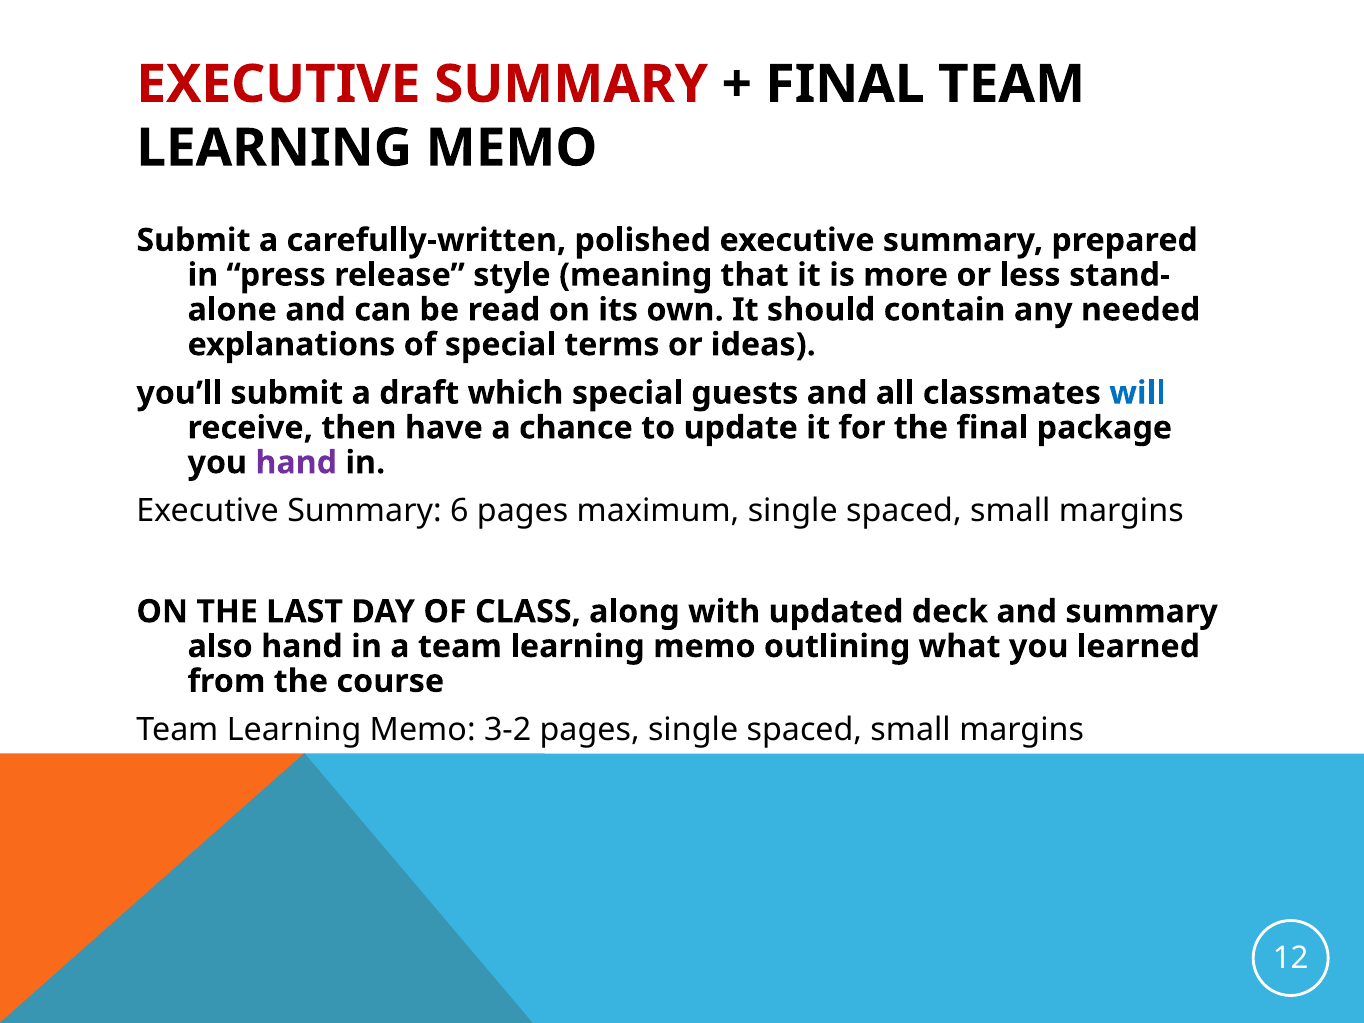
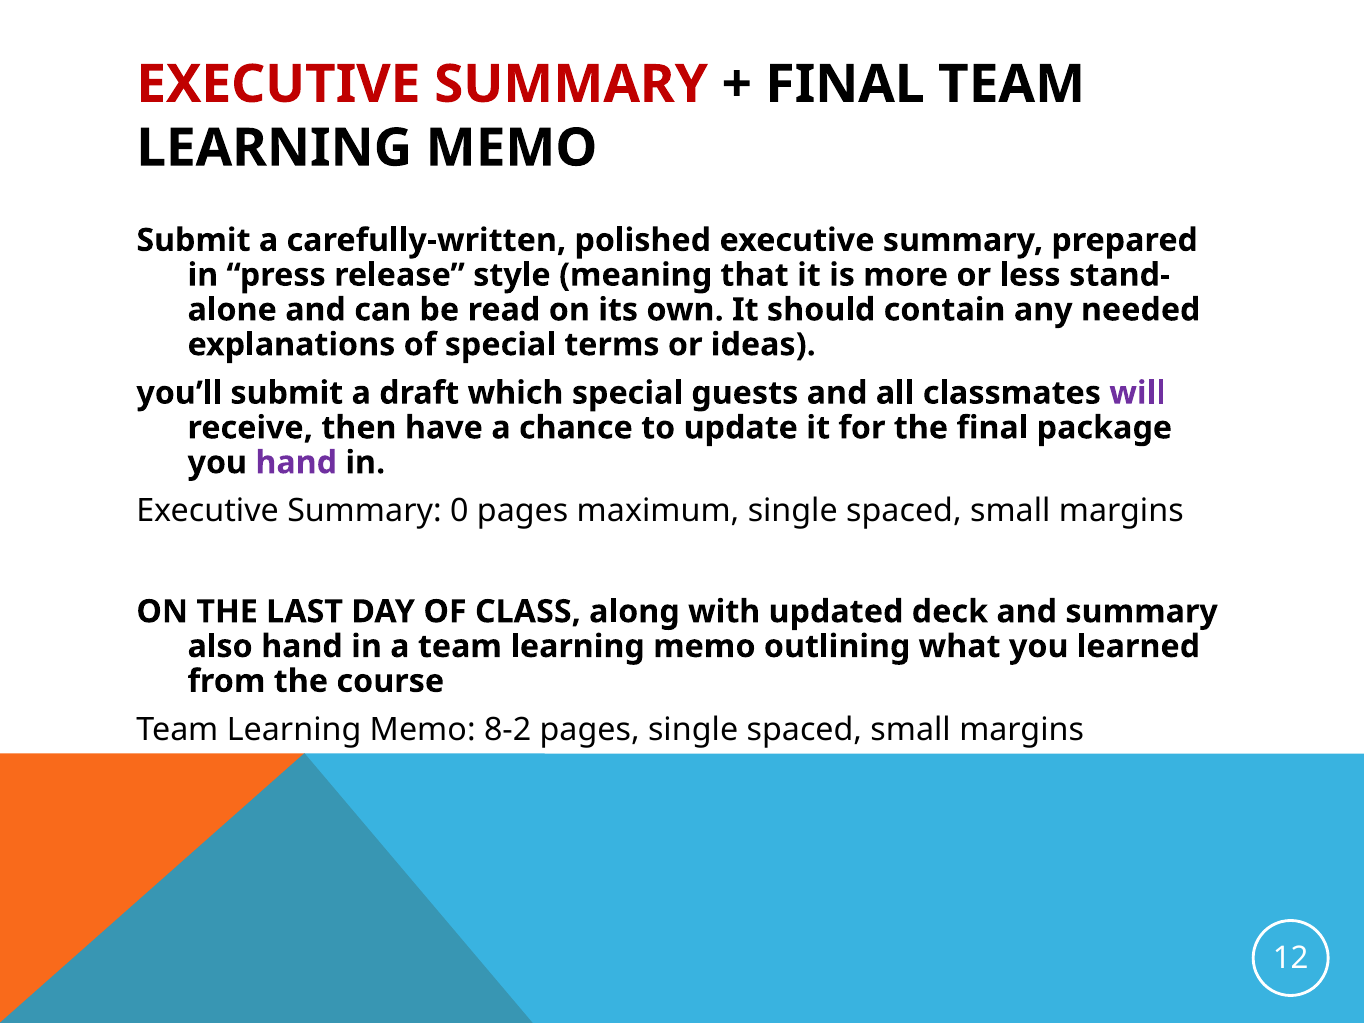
will colour: blue -> purple (1138, 393)
6: 6 -> 0 (459, 511)
3-2: 3-2 -> 8-2 (508, 730)
